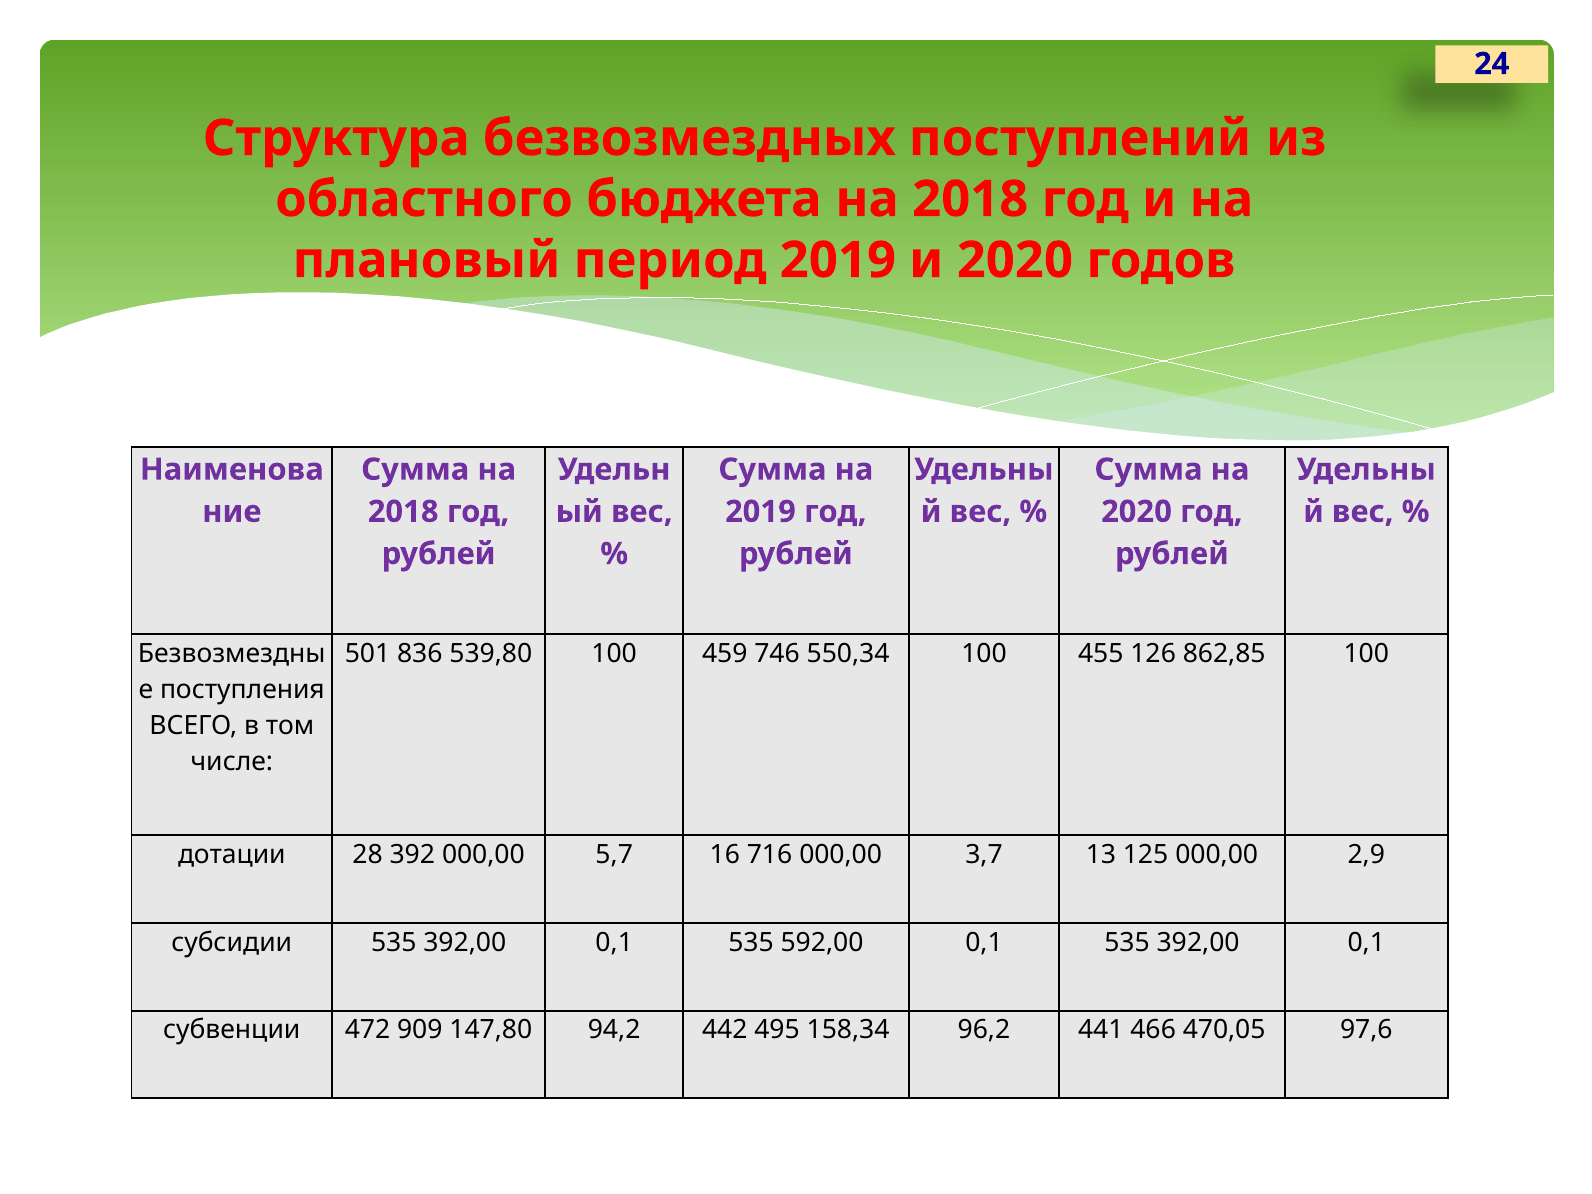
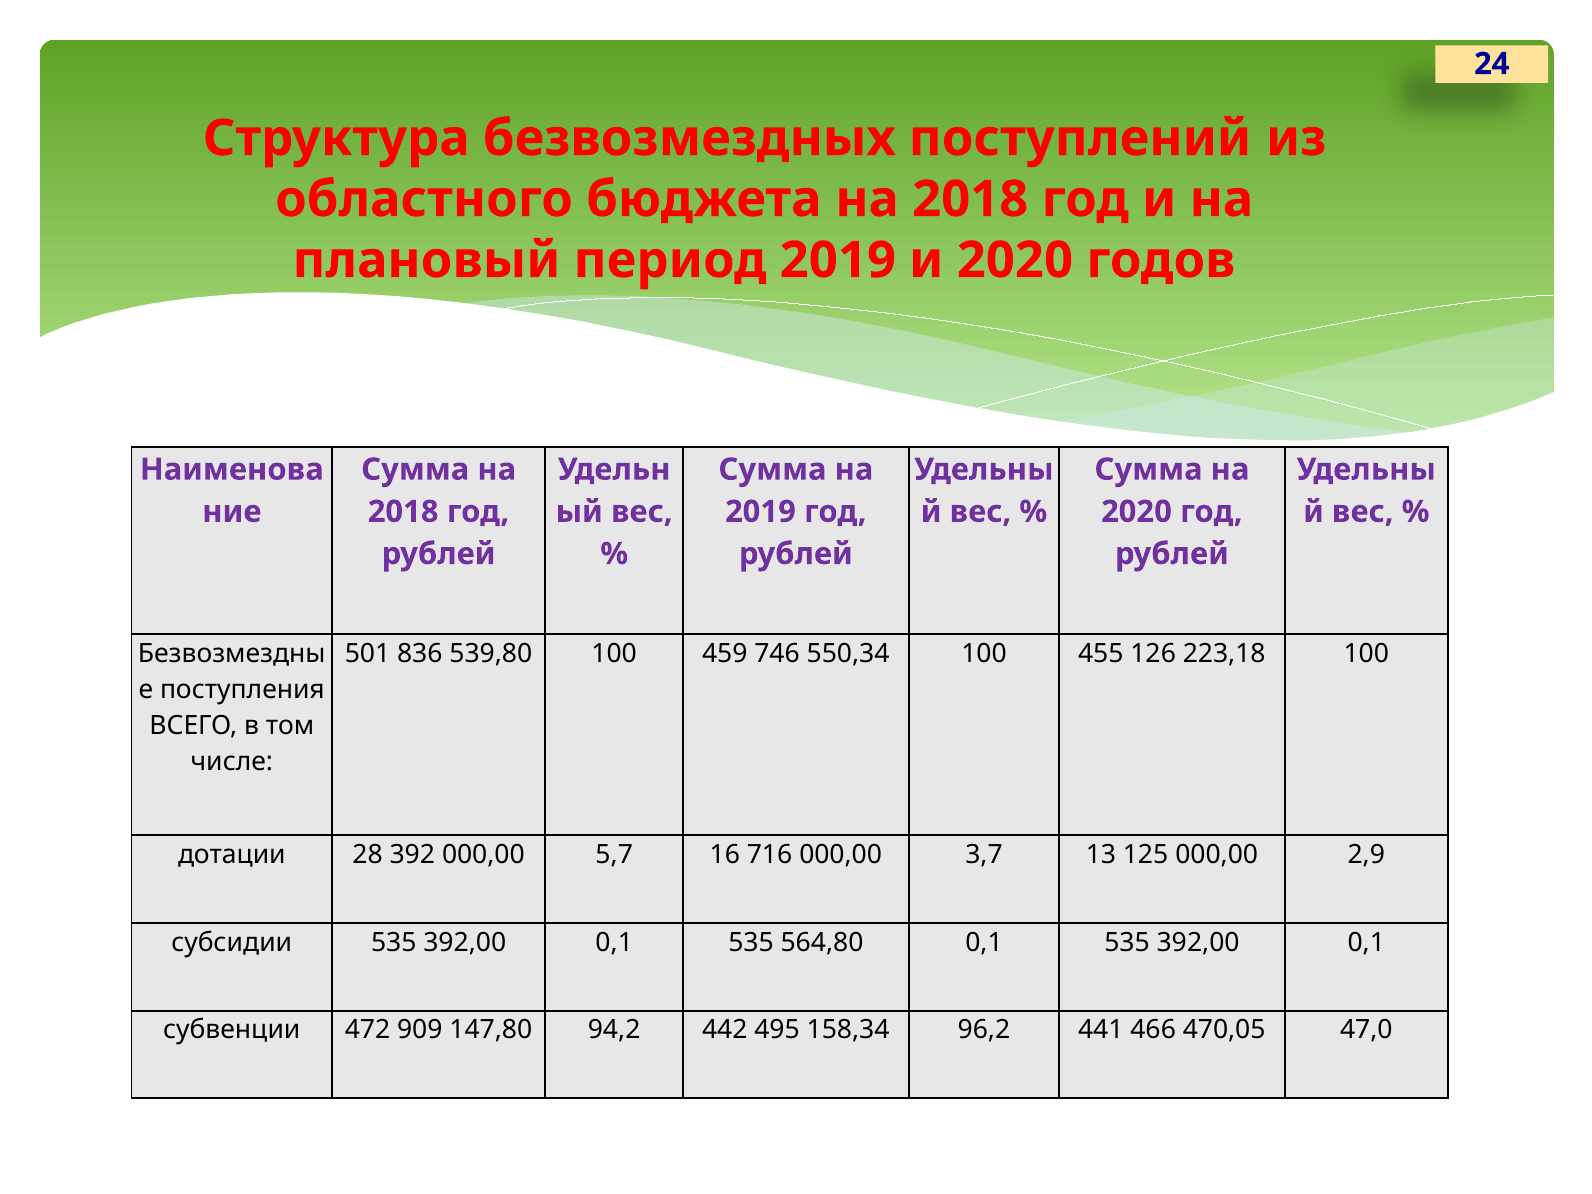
862,85: 862,85 -> 223,18 (1224, 653)
592,00: 592,00 -> 564,80 (822, 943)
97,6: 97,6 -> 47,0 (1366, 1030)
